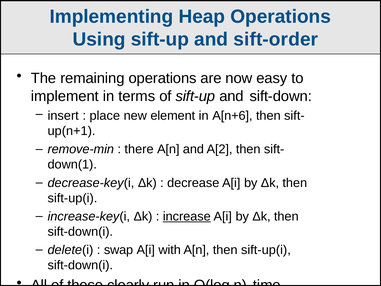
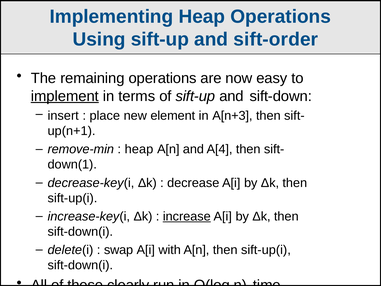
implement underline: none -> present (65, 96)
A[n+6: A[n+6 -> A[n+3 (232, 116)
there: there -> heap (139, 149)
A[2: A[2 -> A[4 (220, 149)
